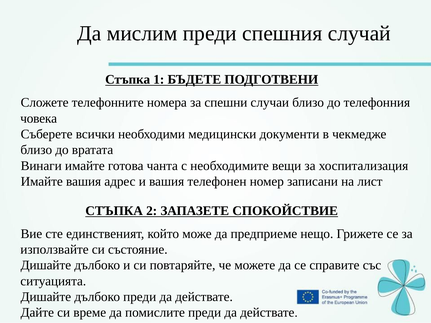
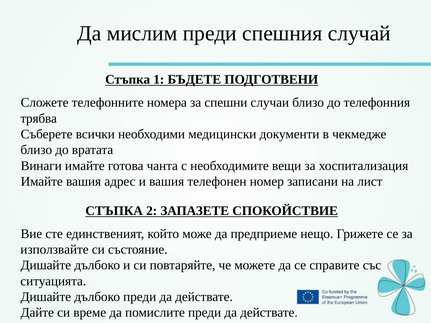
човека: човека -> трябва (39, 118)
